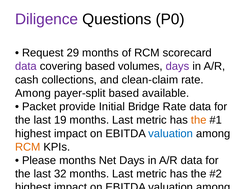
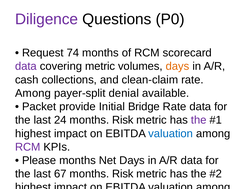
29: 29 -> 74 (73, 53)
covering based: based -> metric (100, 66)
days colour: purple -> orange (178, 66)
payer-split based: based -> denial (124, 93)
19: 19 -> 24 (60, 120)
Last: Last -> Risk (123, 120)
the colour: orange -> purple (199, 120)
RCM colour: orange -> purple (28, 146)
32: 32 -> 67 (60, 173)
Last: Last -> Risk (123, 173)
